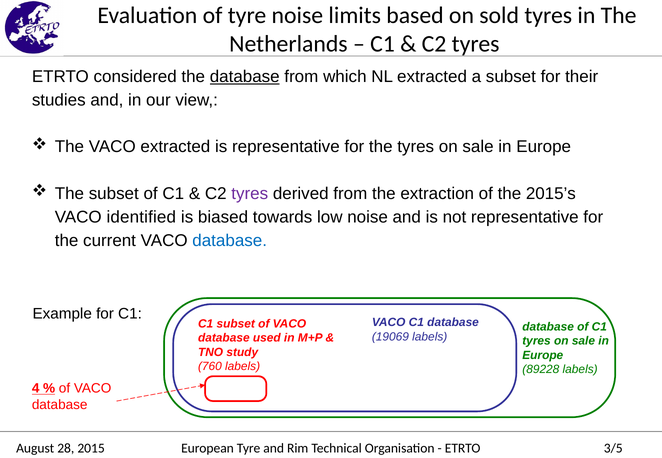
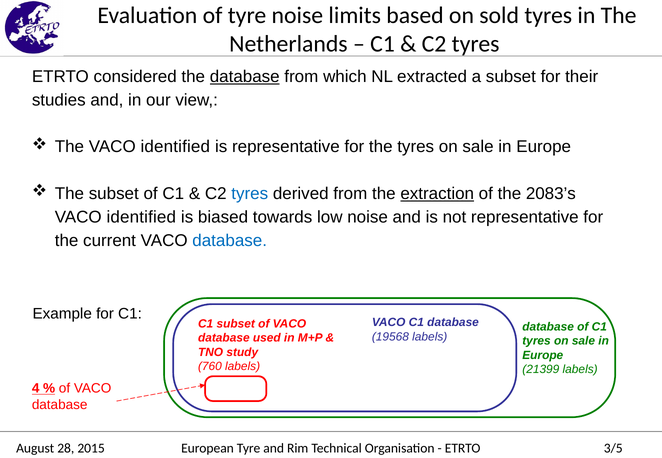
The VACO extracted: extracted -> identified (175, 147)
tyres colour: purple -> blue (250, 194)
extraction underline: none -> present (437, 194)
2015’s: 2015’s -> 2083’s (551, 194)
19069: 19069 -> 19568 (390, 337)
89228: 89228 -> 21399 (541, 370)
